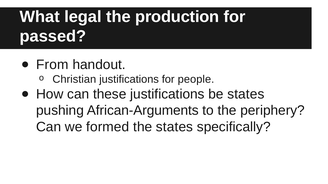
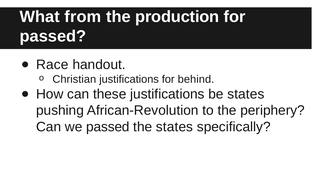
legal: legal -> from (83, 17)
From: From -> Race (52, 65)
people: people -> behind (196, 79)
African-Arguments: African-Arguments -> African-Revolution (143, 111)
we formed: formed -> passed (108, 127)
